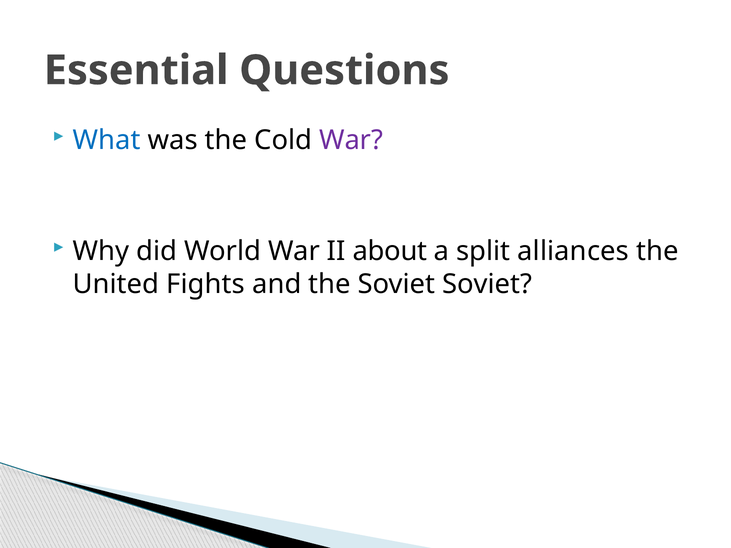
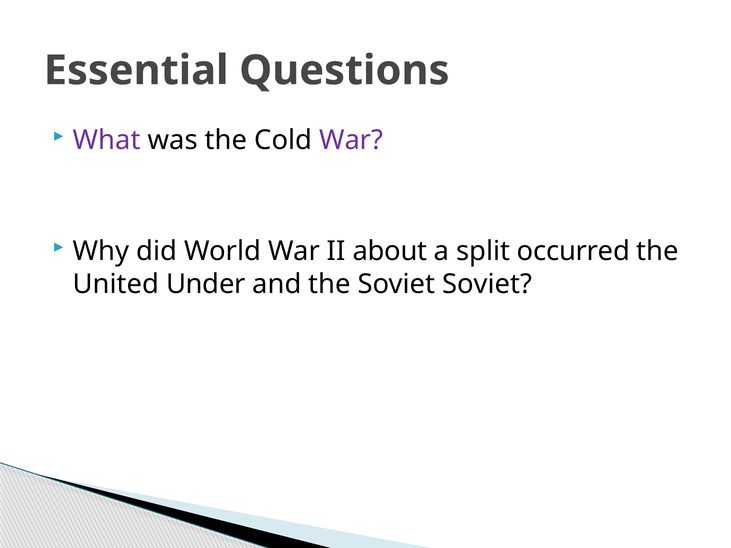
What colour: blue -> purple (107, 140)
alliances: alliances -> occurred (573, 251)
Fights: Fights -> Under (206, 284)
